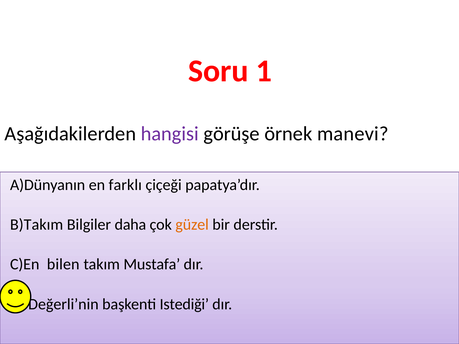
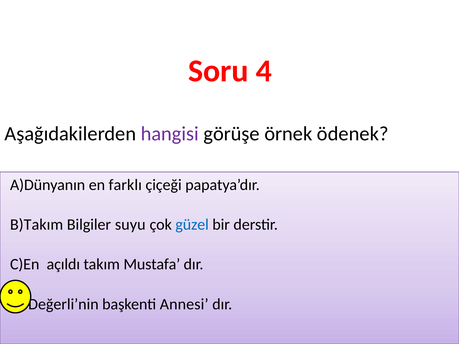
1: 1 -> 4 (264, 71)
manevi: manevi -> ödenek (353, 134)
daha: daha -> suyu (130, 225)
güzel colour: orange -> blue (192, 225)
bilen: bilen -> açıldı (63, 265)
Istediği: Istediği -> Annesi (184, 304)
